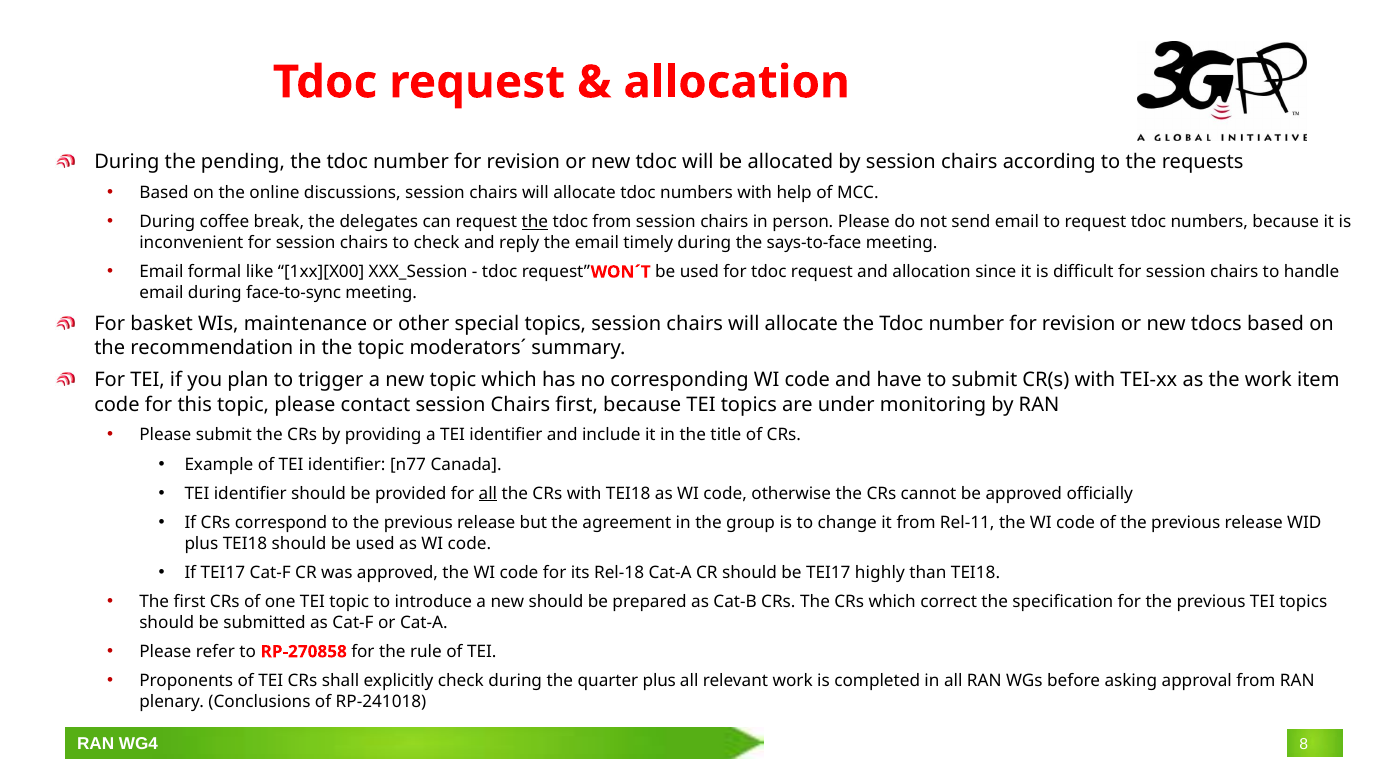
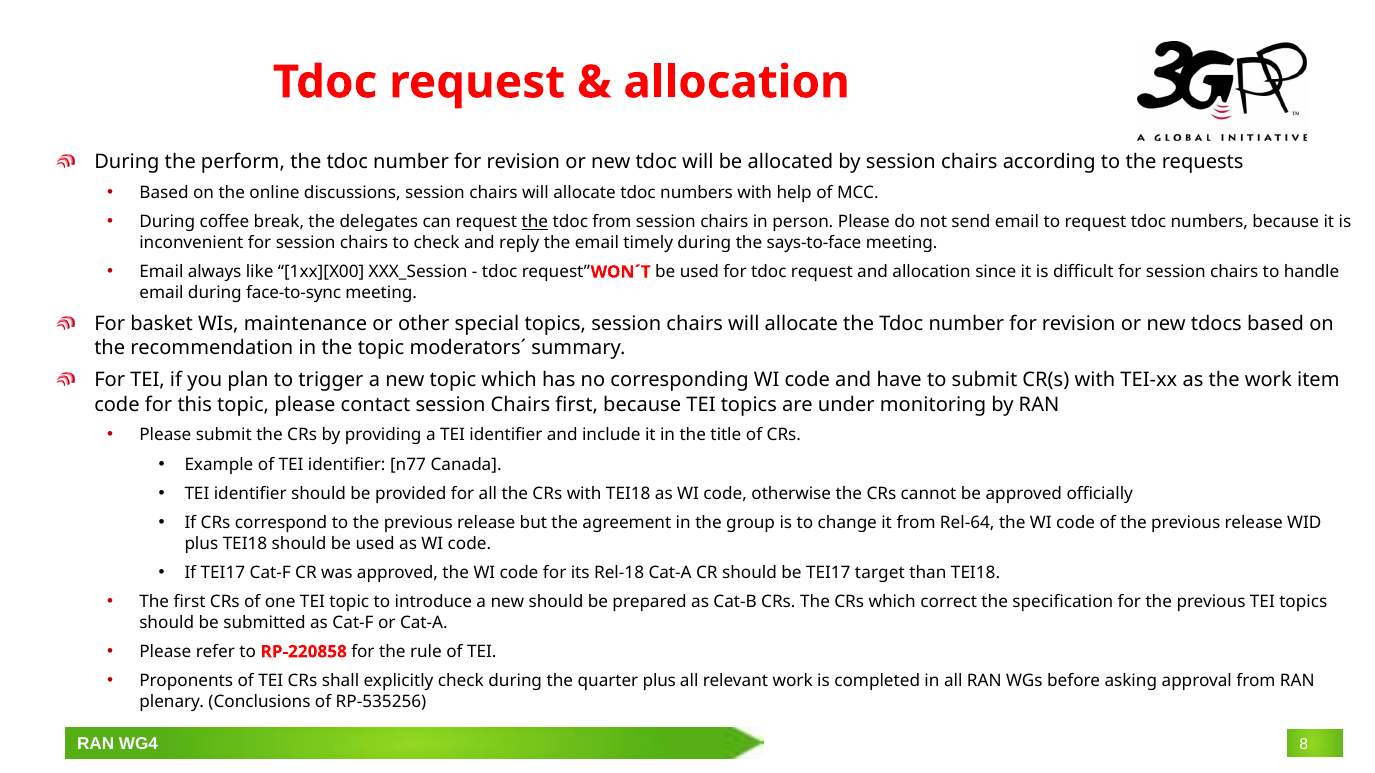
pending: pending -> perform (243, 162)
formal: formal -> always (215, 272)
all underline: present -> none (488, 494)
Rel-11: Rel-11 -> Rel-64 (967, 523)
highly: highly -> target (880, 573)
RP-270858: RP-270858 -> RP-220858 (304, 652)
RP-241018: RP-241018 -> RP-535256 (381, 702)
